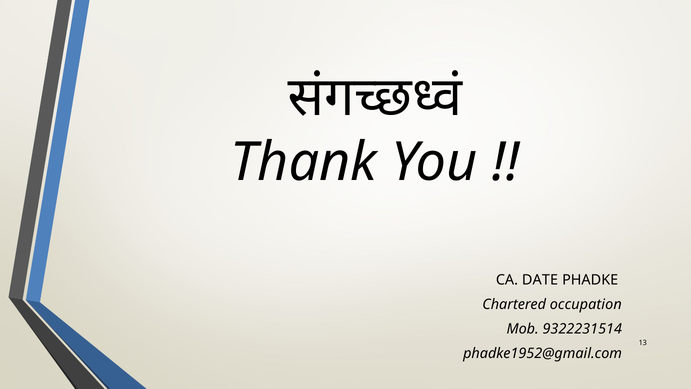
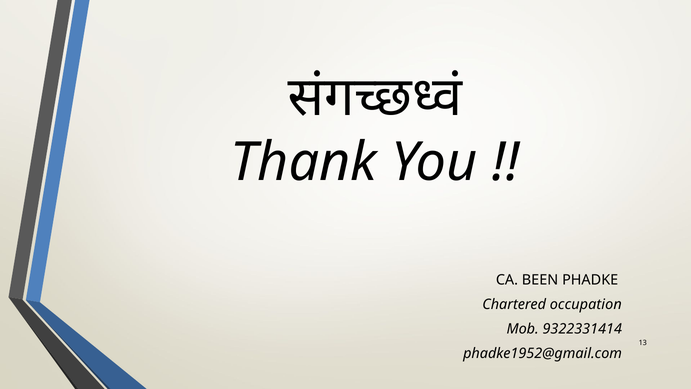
DATE: DATE -> BEEN (540, 280)
9322231514: 9322231514 -> 9322331414 (582, 329)
